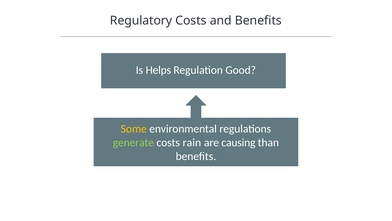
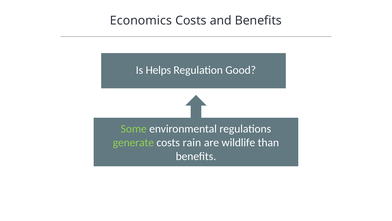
Regulatory: Regulatory -> Economics (141, 21)
Some colour: yellow -> light green (134, 128)
causing: causing -> wildlife (238, 142)
